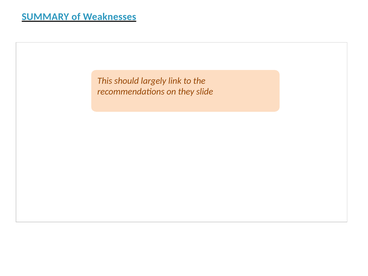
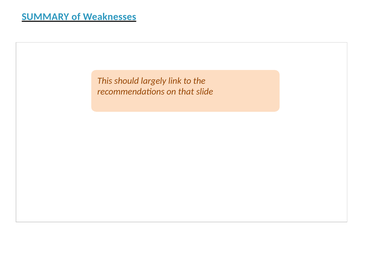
they: they -> that (186, 91)
